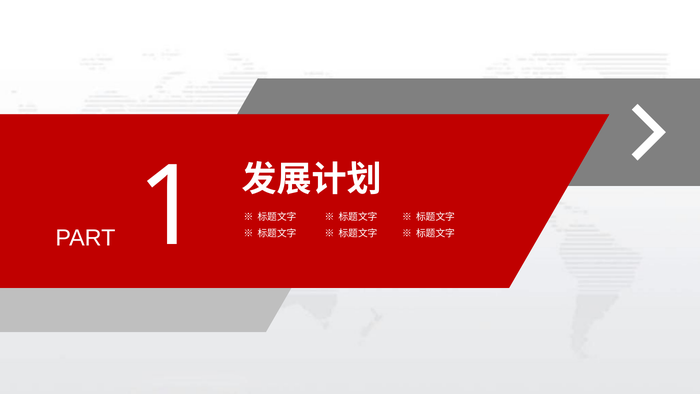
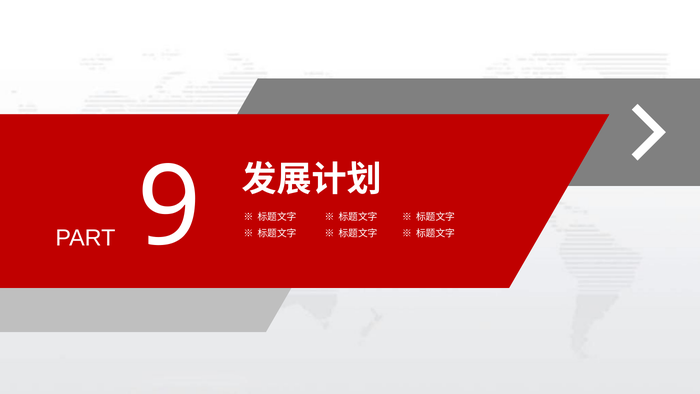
1: 1 -> 9 (169, 207)
